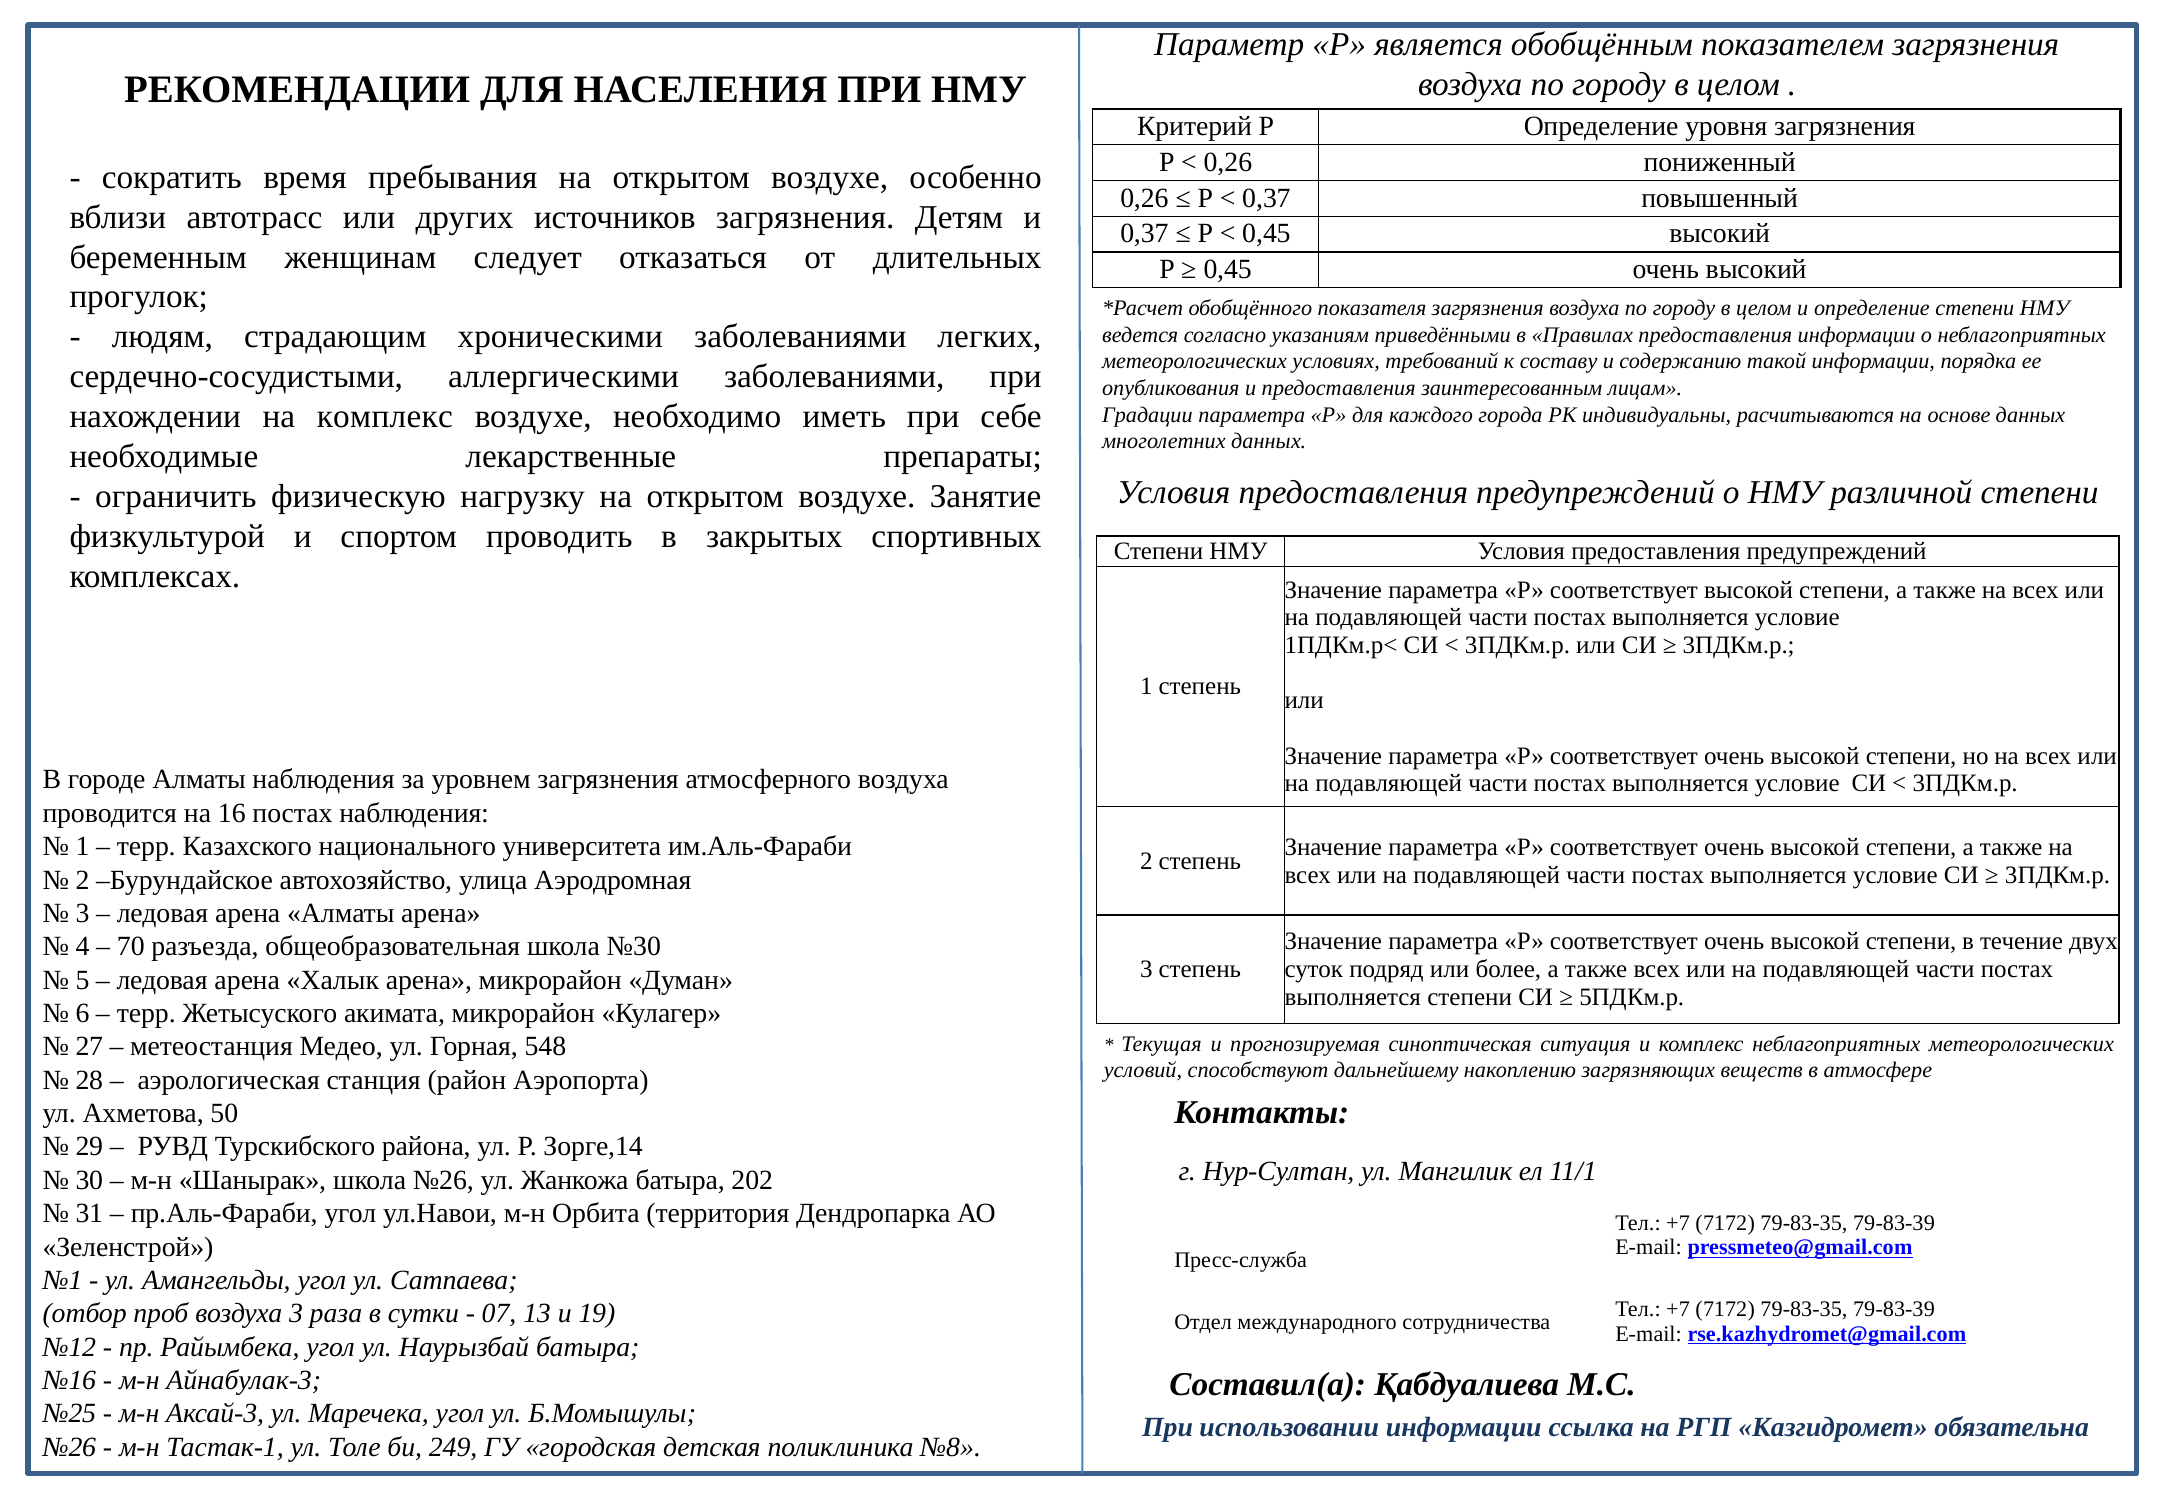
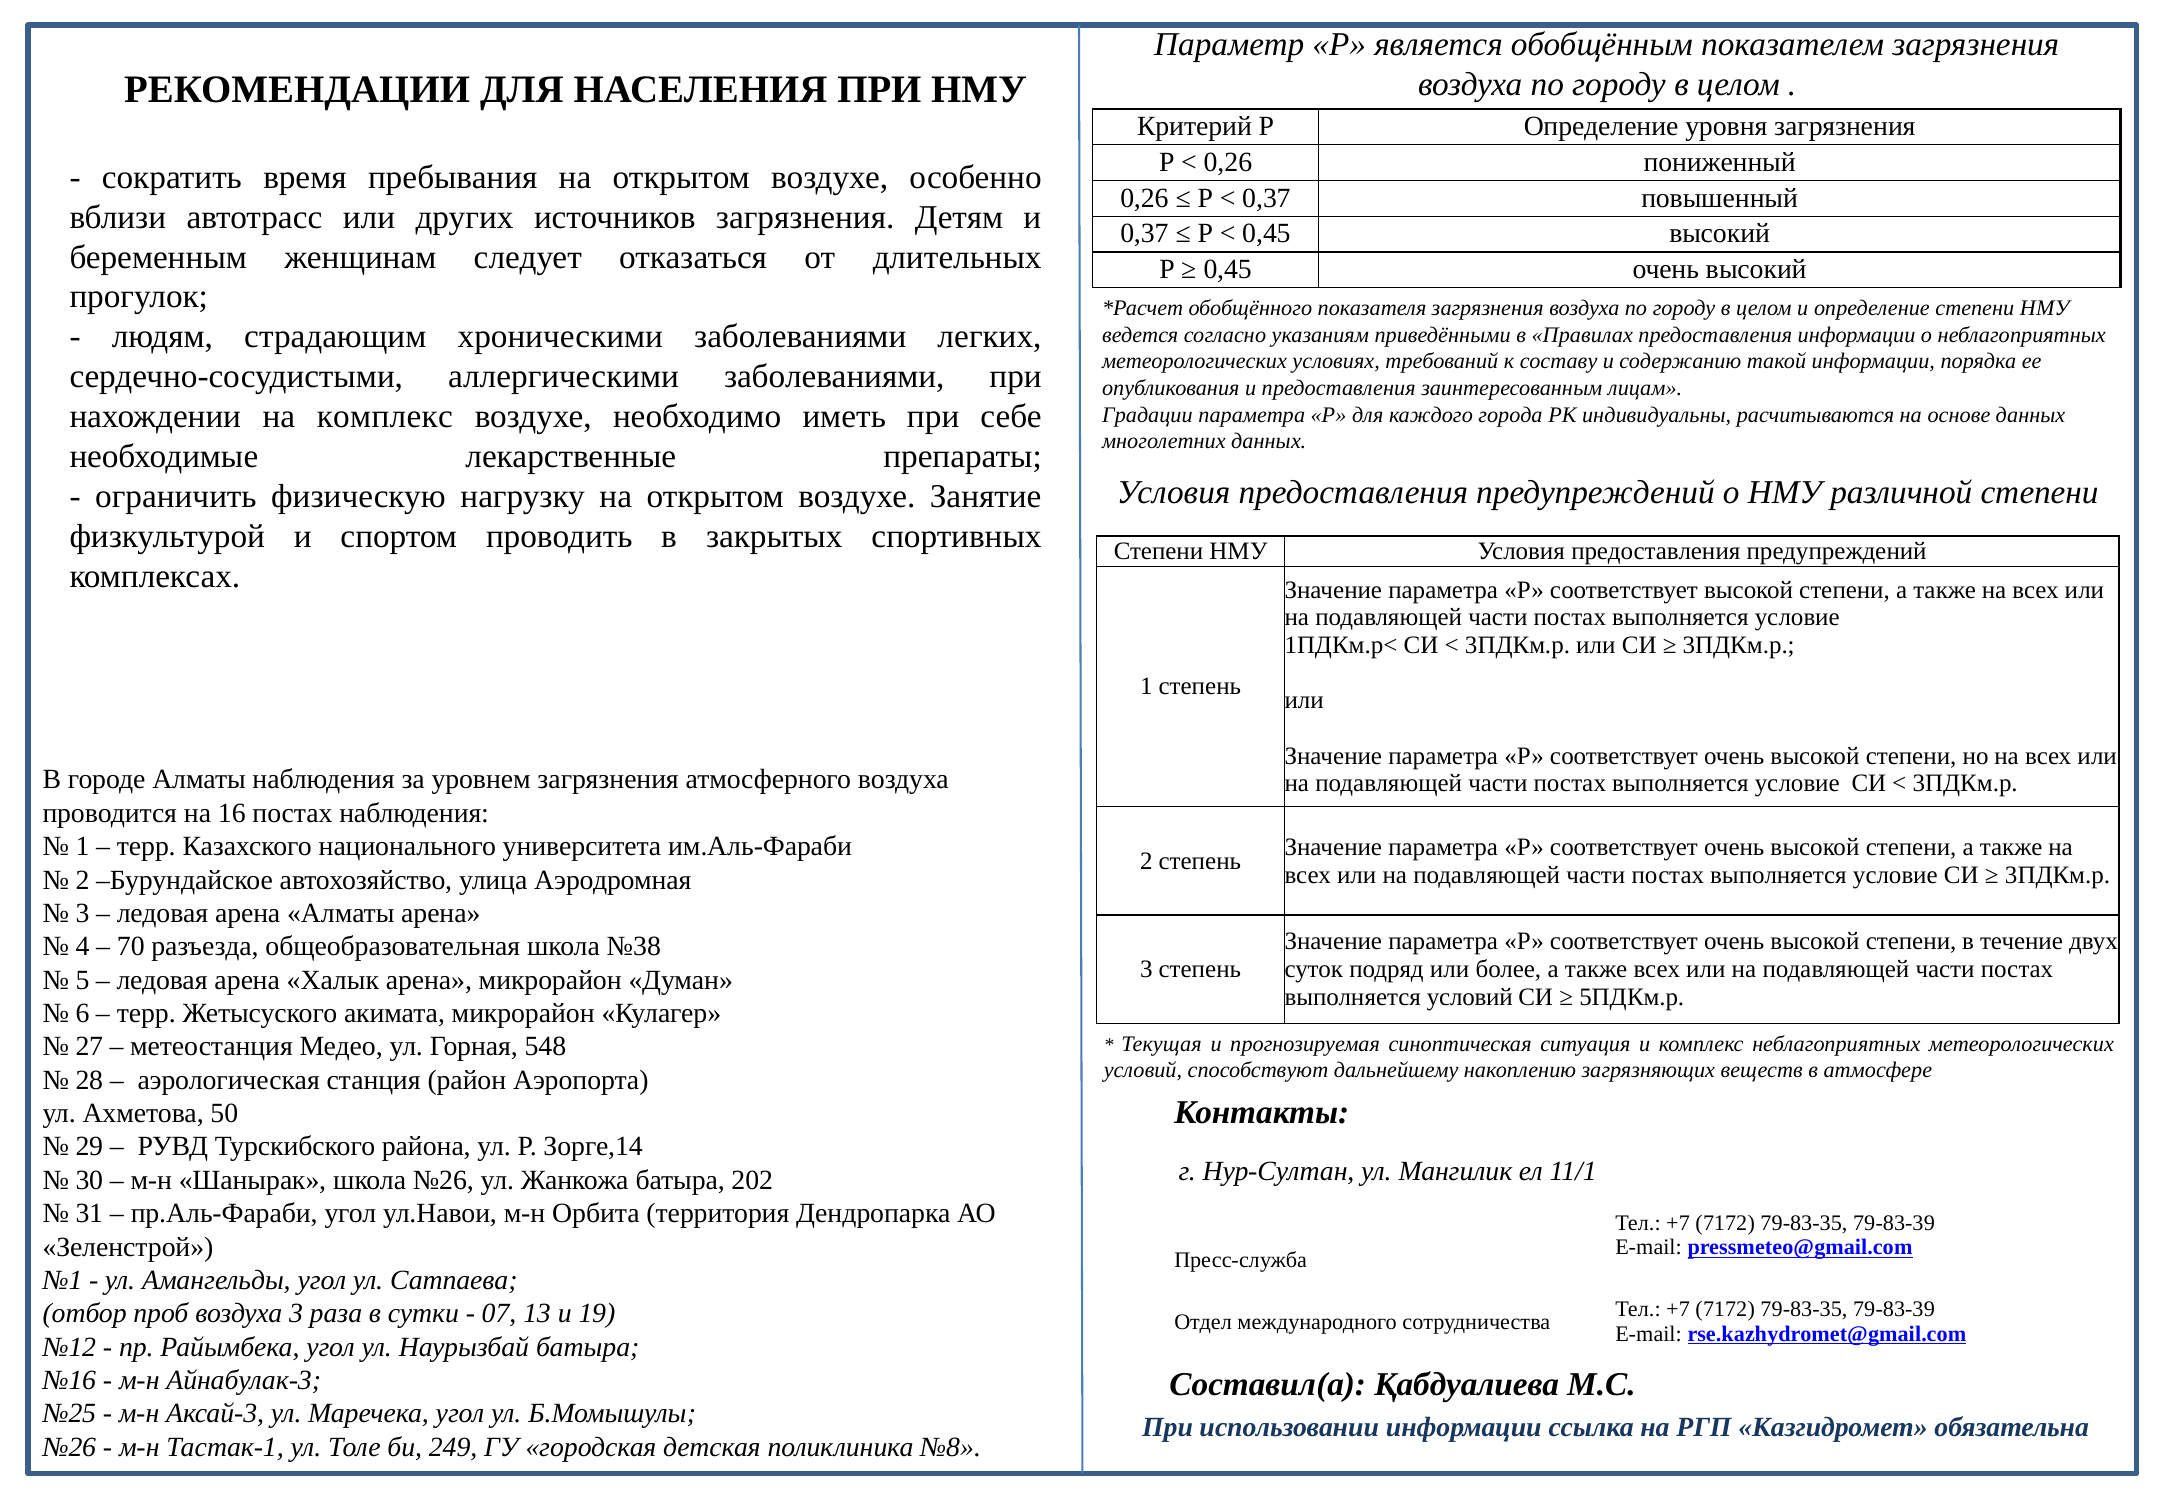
№30: №30 -> №38 (634, 946)
выполняется степени: степени -> условий (1470, 997)
